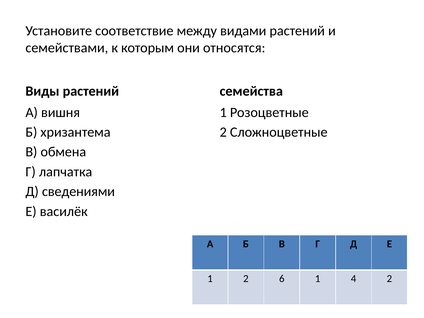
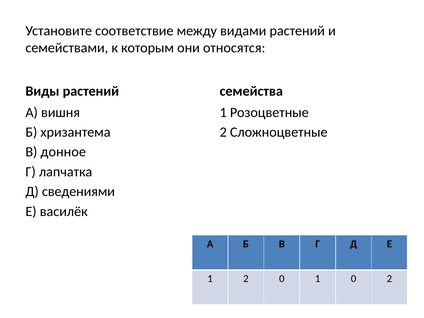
обмена: обмена -> донное (63, 152)
2 6: 6 -> 0 (282, 279)
1 4: 4 -> 0 (354, 279)
